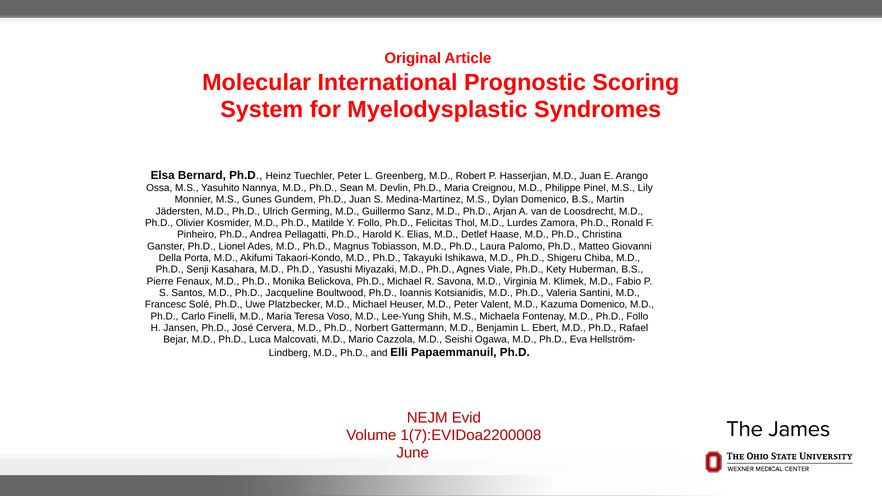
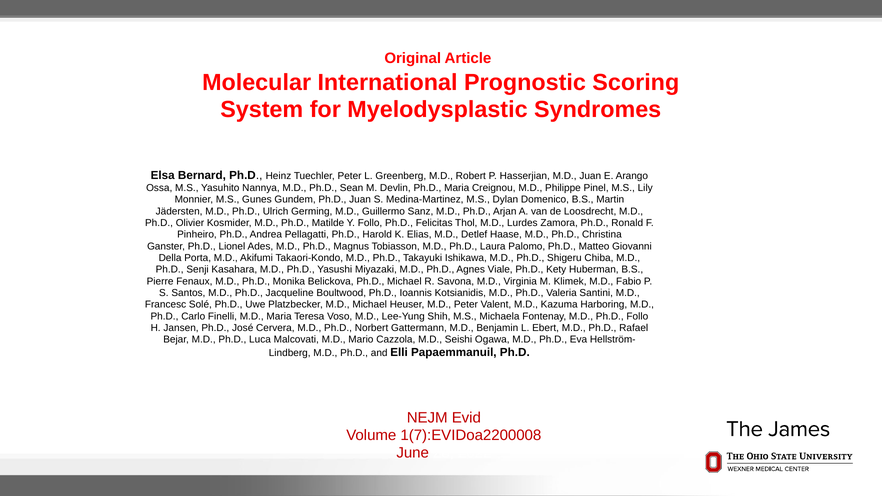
Kazuma Domenico: Domenico -> Harboring (604, 305)
